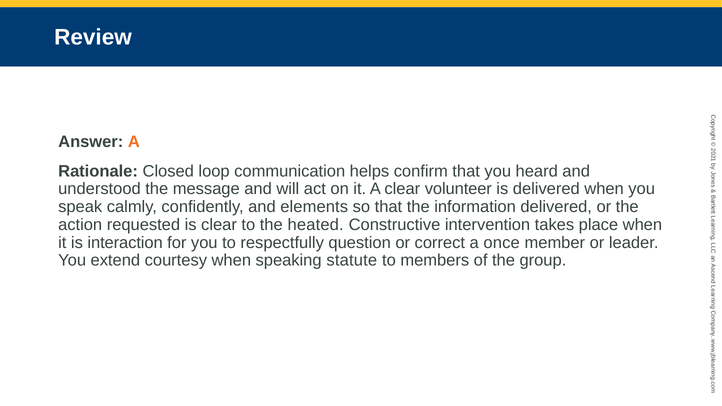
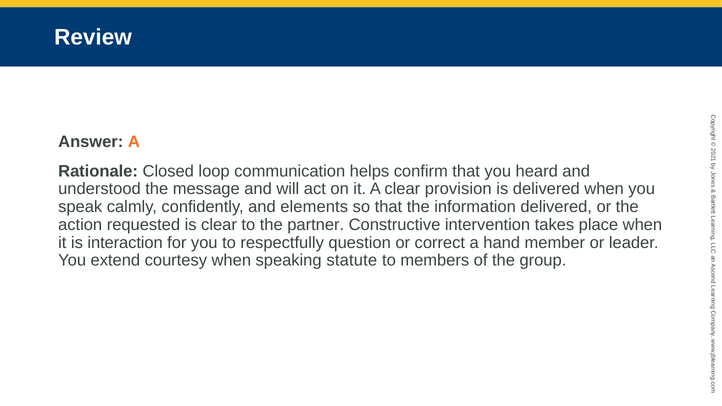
volunteer: volunteer -> provision (458, 189)
heated: heated -> partner (316, 225)
once: once -> hand (502, 243)
